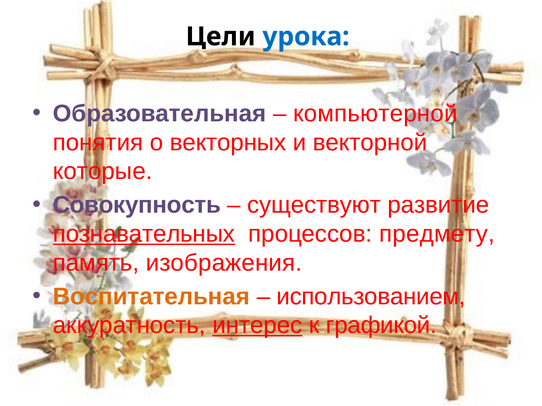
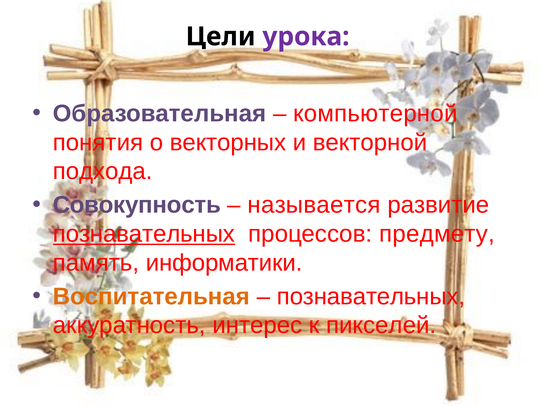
урока colour: blue -> purple (306, 37)
которые: которые -> подхода (103, 172)
существуют: существуют -> называется (314, 205)
изображения: изображения -> информатики (224, 263)
использованием: использованием -> познавательных (371, 297)
интерес underline: present -> none (257, 326)
графикой: графикой -> пикселей (381, 326)
